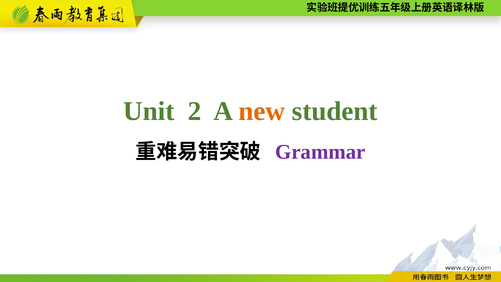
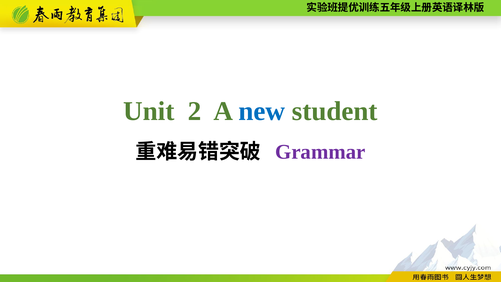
new colour: orange -> blue (262, 111)
